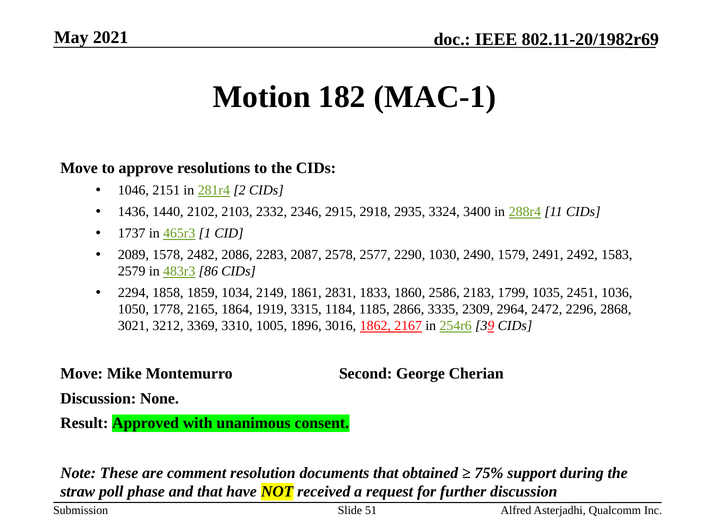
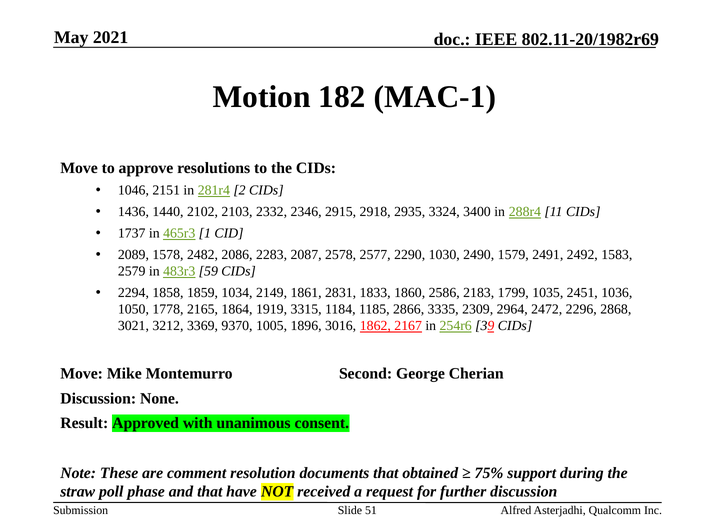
86: 86 -> 59 (208, 271)
3310: 3310 -> 9370 (237, 326)
